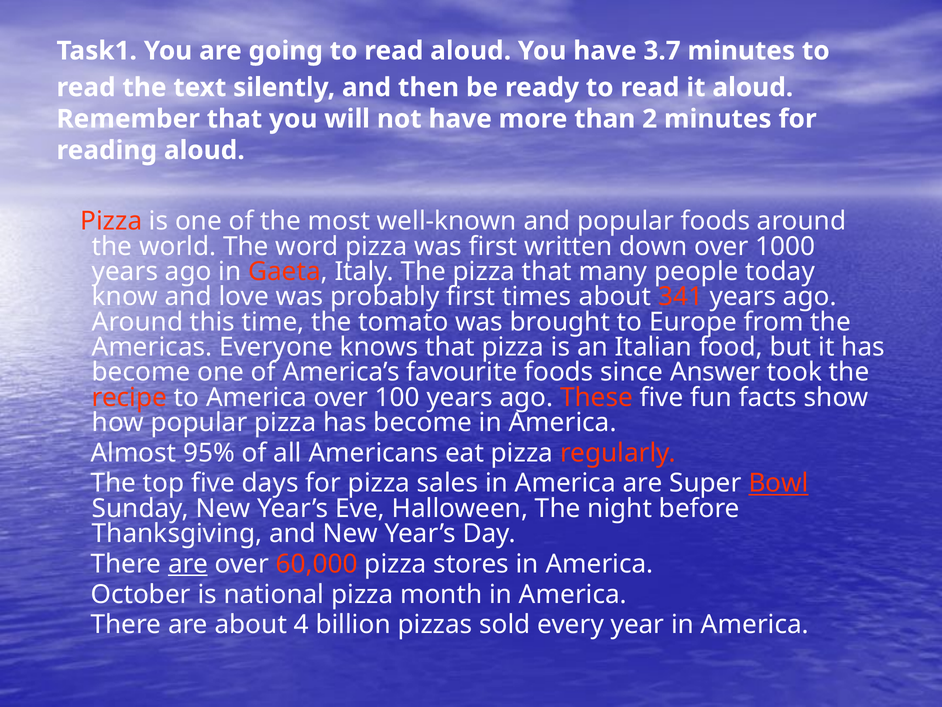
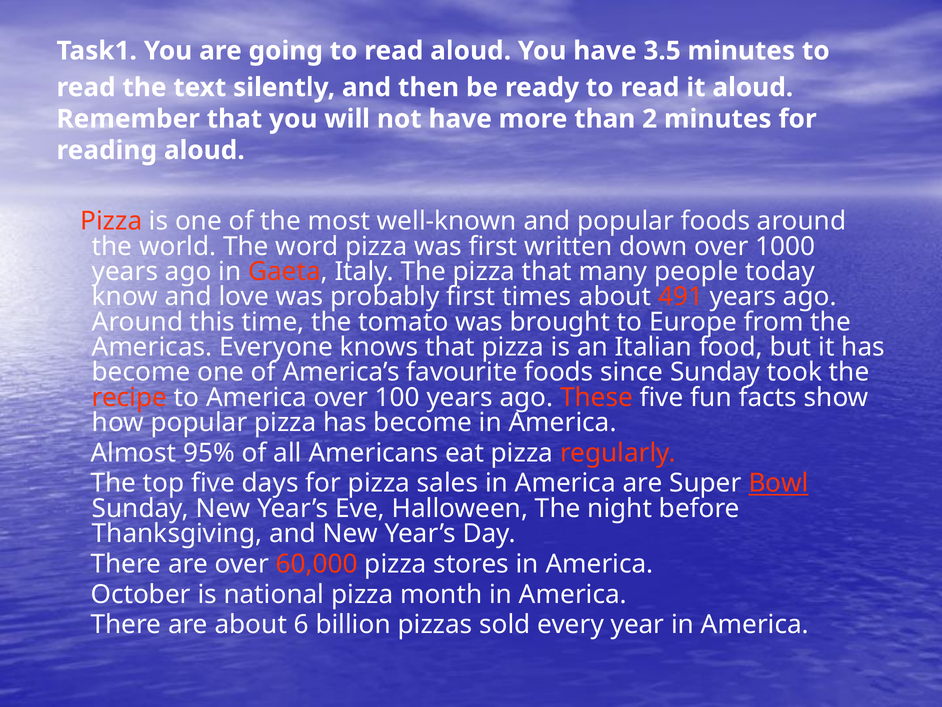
3.7: 3.7 -> 3.5 (662, 51)
341: 341 -> 491 (681, 297)
since Answer: Answer -> Sunday (715, 372)
are underline: present -> none (188, 564)
4: 4 -> 6 (301, 624)
